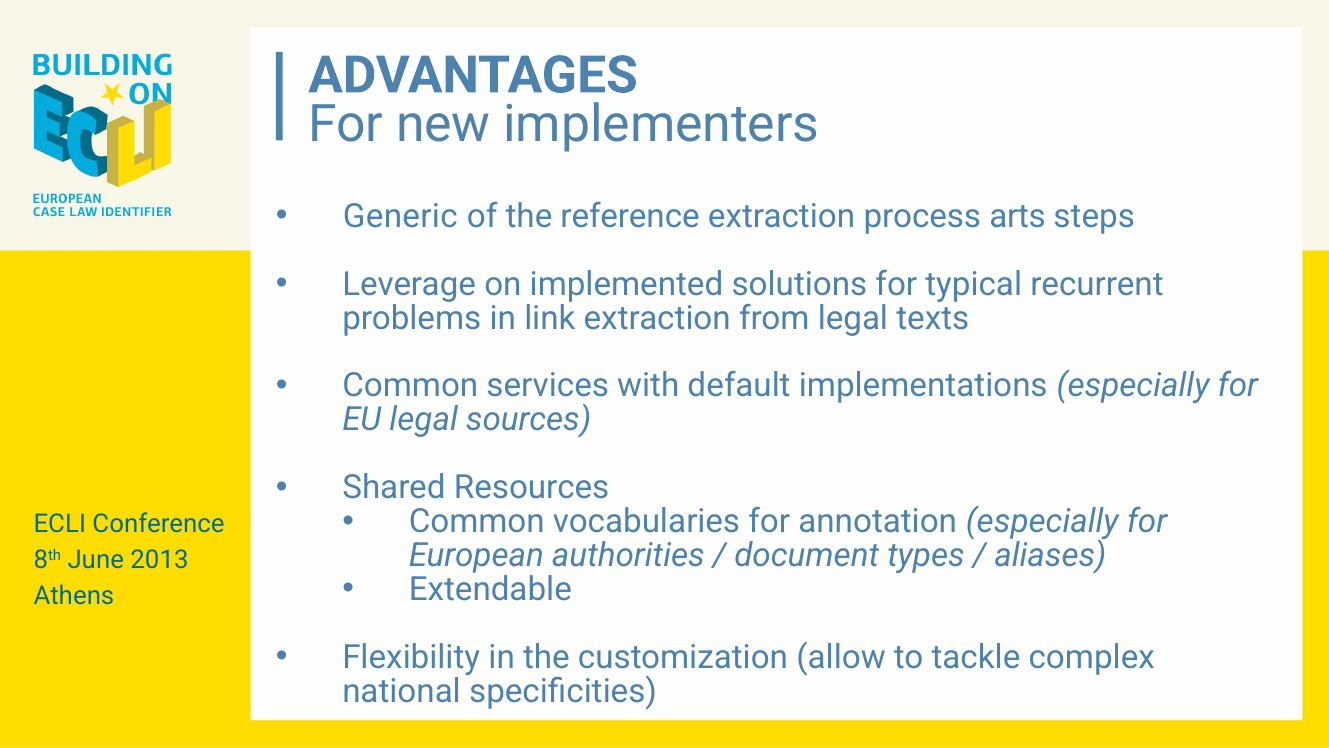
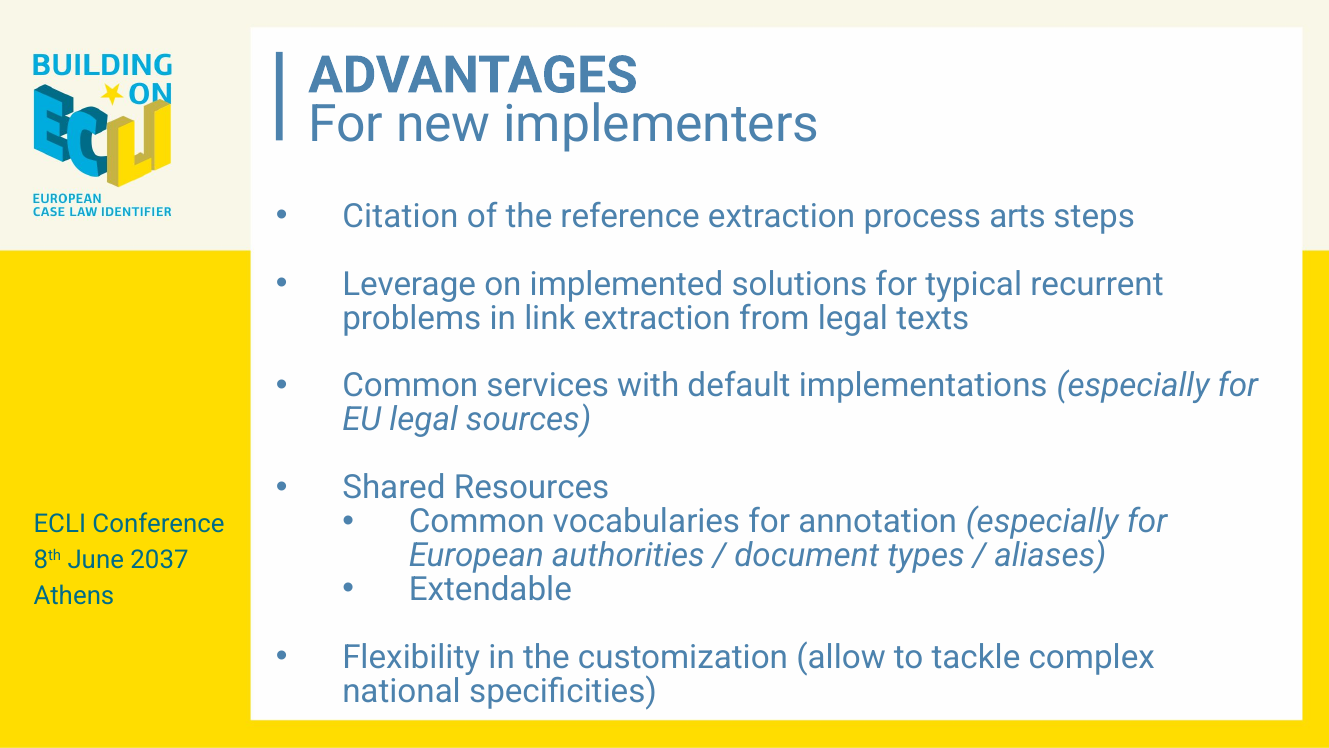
Generic: Generic -> Citation (400, 216)
2013: 2013 -> 2037 (160, 560)
